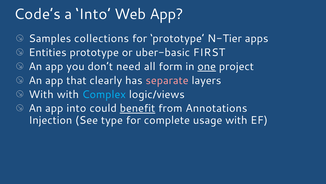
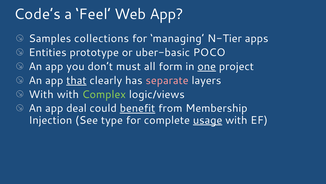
a Into: Into -> Feel (93, 14)
for prototype: prototype -> managing (177, 38)
FIRST: FIRST -> POCO (209, 52)
need: need -> must (128, 66)
that underline: none -> present (76, 80)
Complex colour: light blue -> light green (104, 94)
app into: into -> deal (76, 108)
Annotations: Annotations -> Membership (216, 108)
usage underline: none -> present (208, 120)
